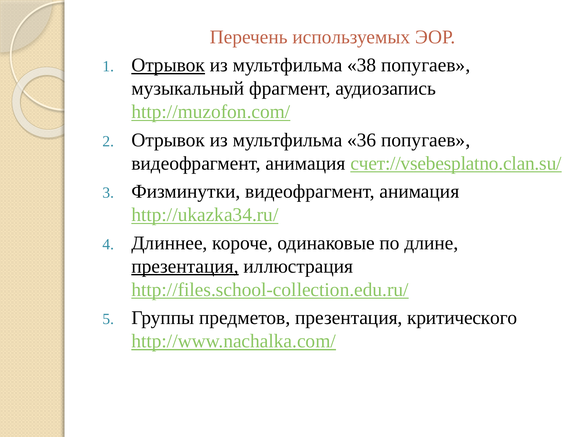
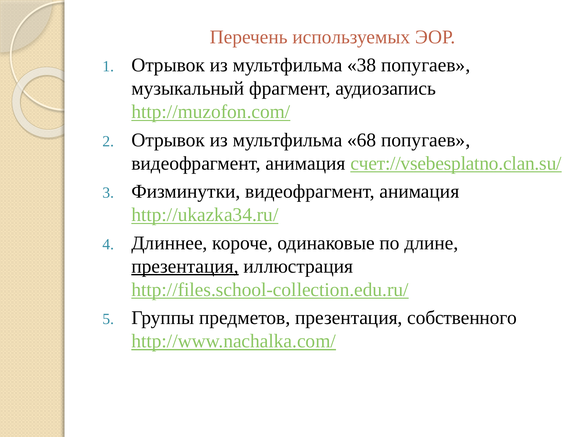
Отрывок underline: present -> none (168, 65)
36: 36 -> 68 (362, 140)
критического: критического -> собственного (462, 317)
